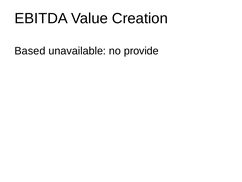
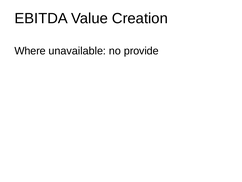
Based: Based -> Where (30, 51)
